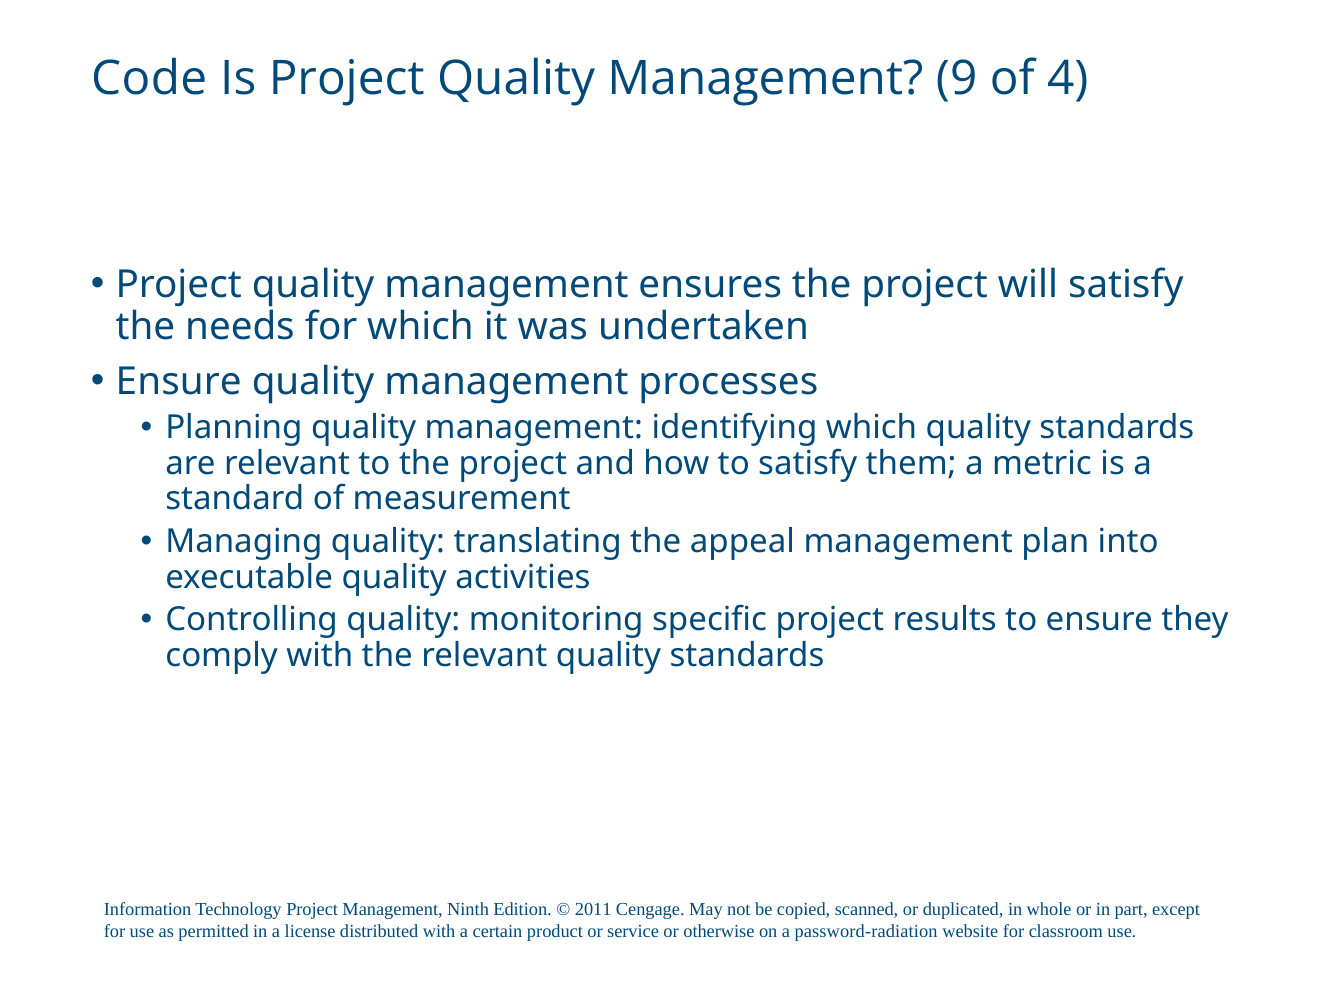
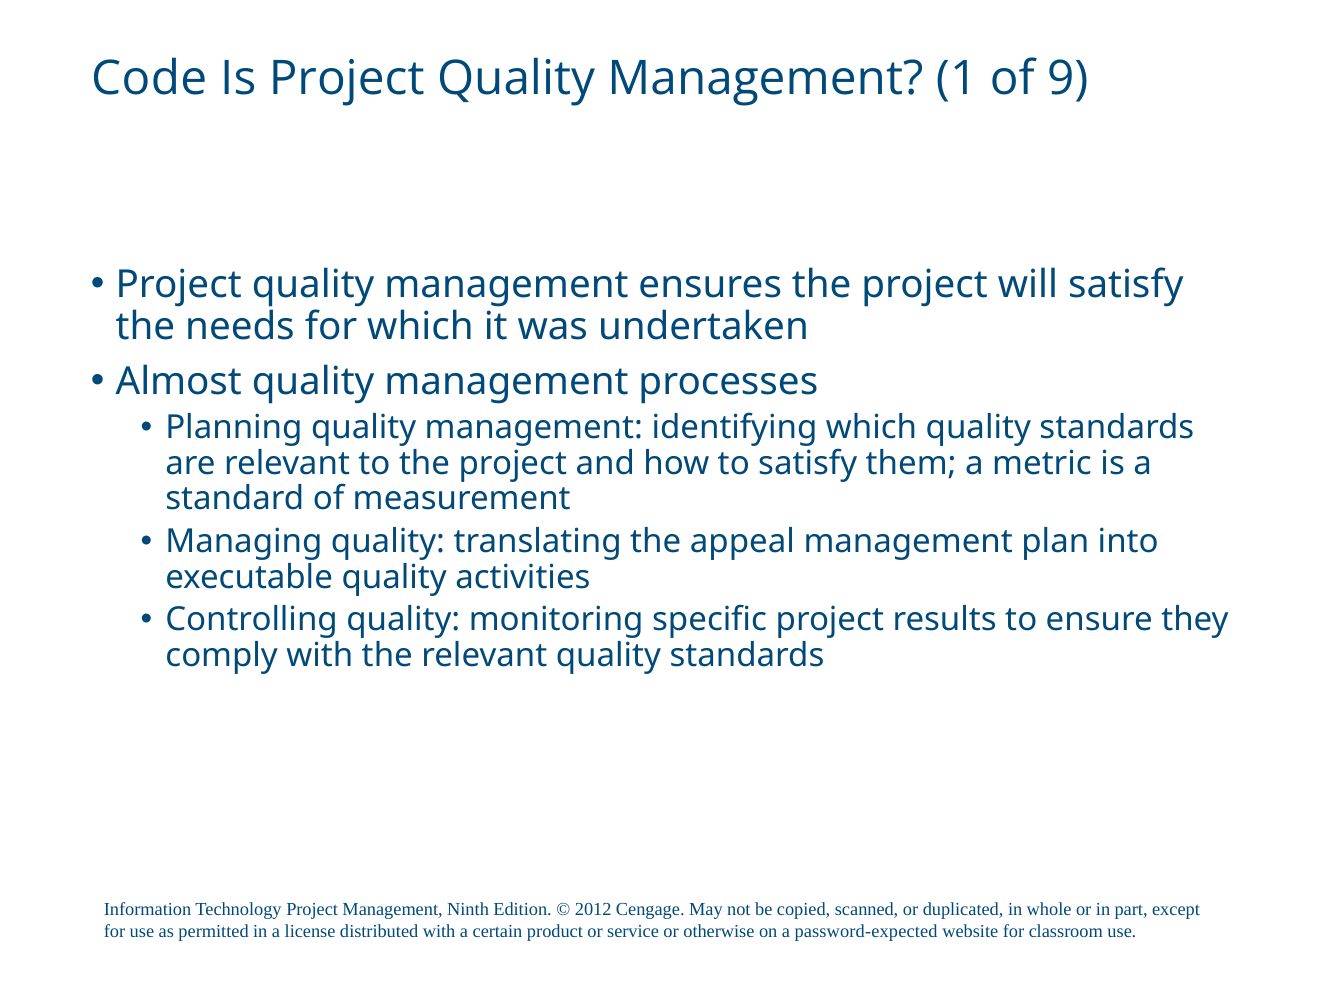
9: 9 -> 1 (957, 78)
4: 4 -> 9 (1068, 78)
Ensure: Ensure -> Almost (179, 382)
2011: 2011 -> 2012 (593, 910)
password-radiation: password-radiation -> password-expected (866, 932)
